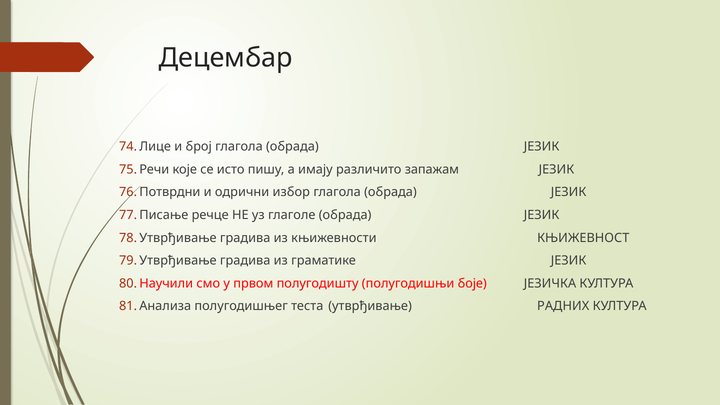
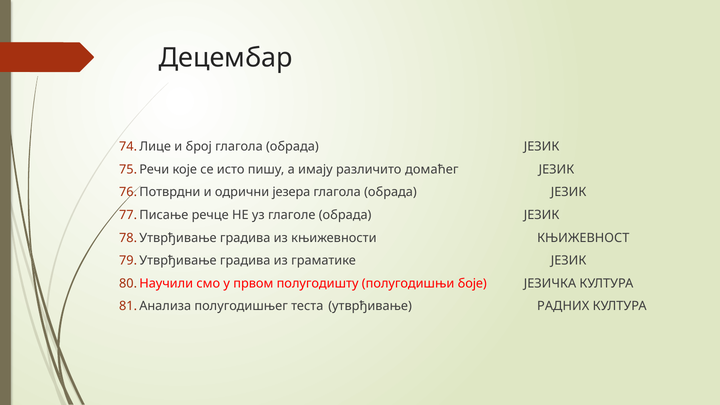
запажам: запажам -> домаћег (432, 169)
избор: избор -> језера (291, 192)
